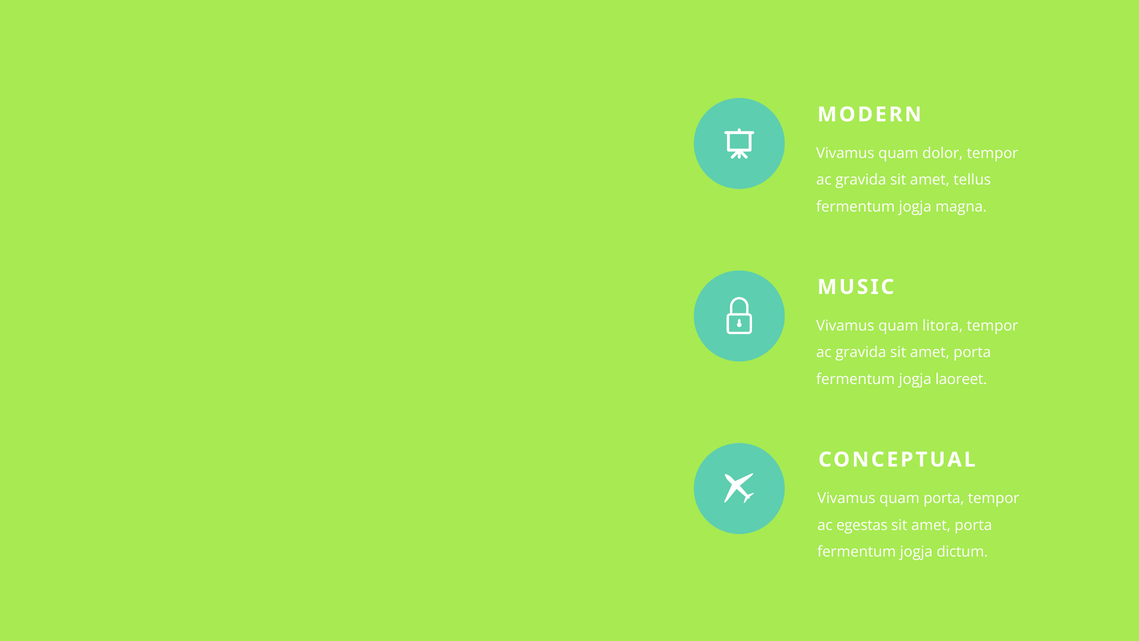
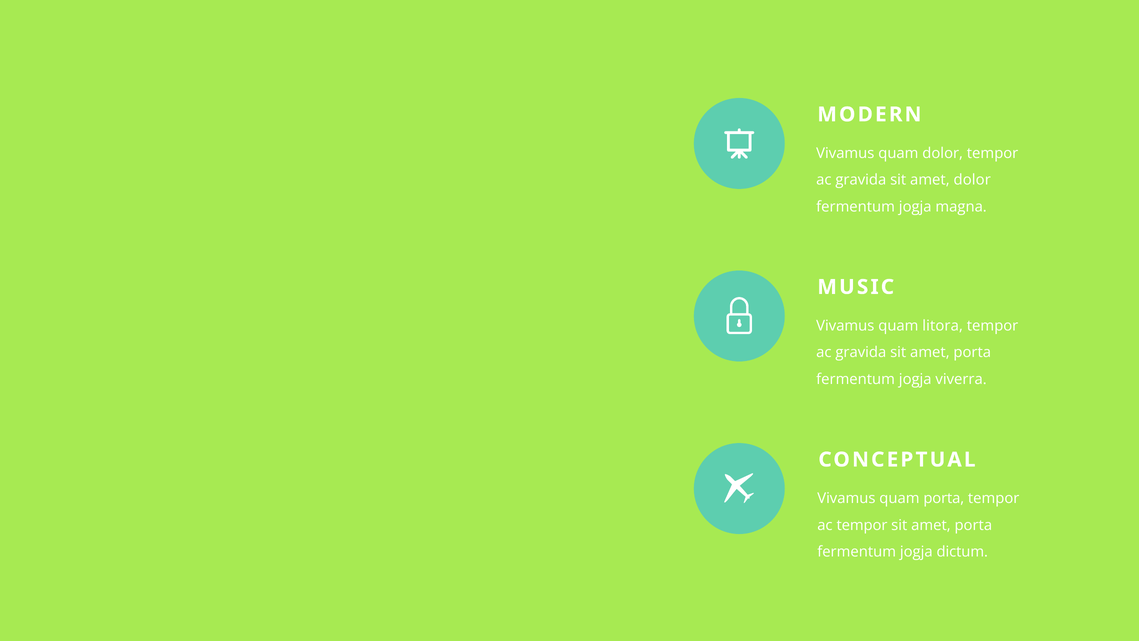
amet tellus: tellus -> dolor (972, 180)
laoreet: laoreet -> viverra (961, 379)
ac egestas: egestas -> tempor (862, 525)
